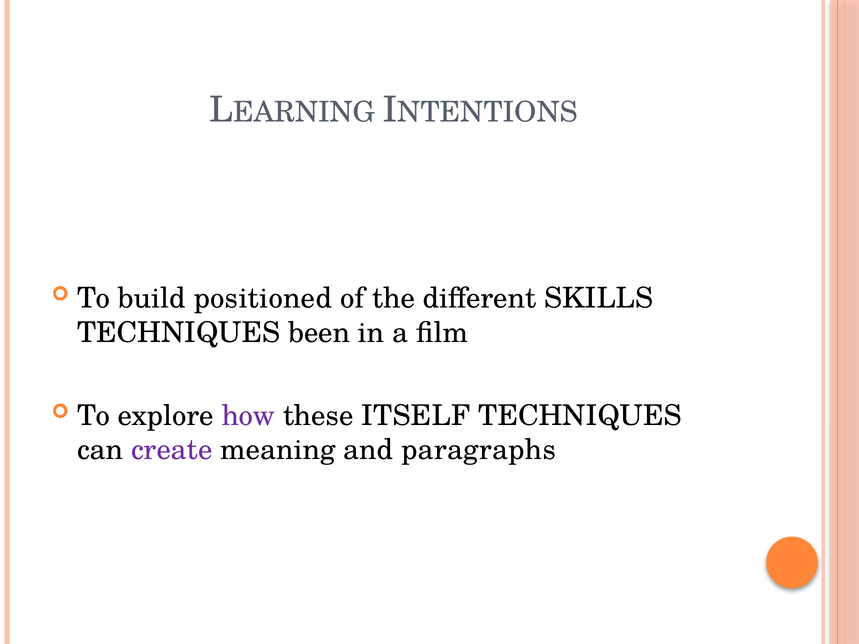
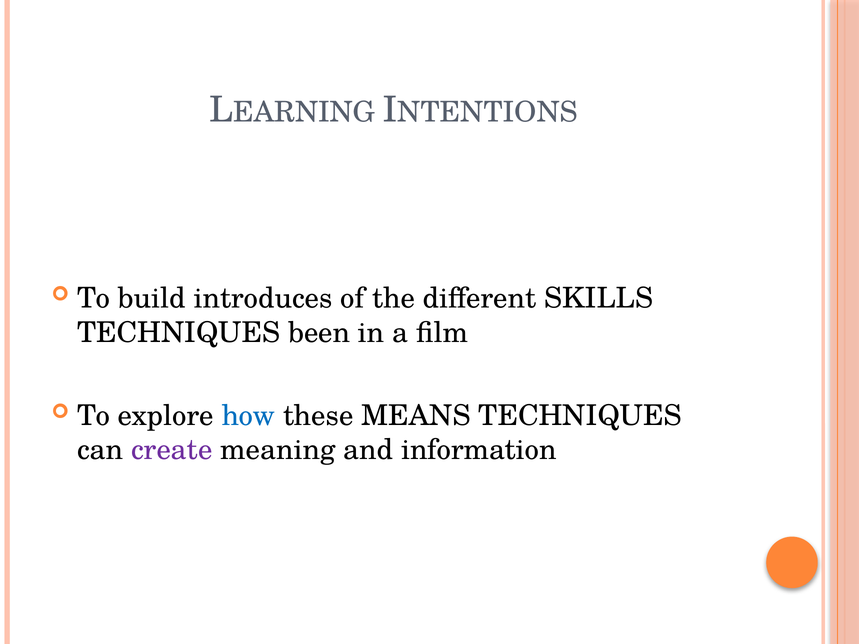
positioned: positioned -> introduces (263, 298)
how colour: purple -> blue (248, 416)
ITSELF: ITSELF -> MEANS (416, 416)
paragraphs: paragraphs -> information (479, 450)
